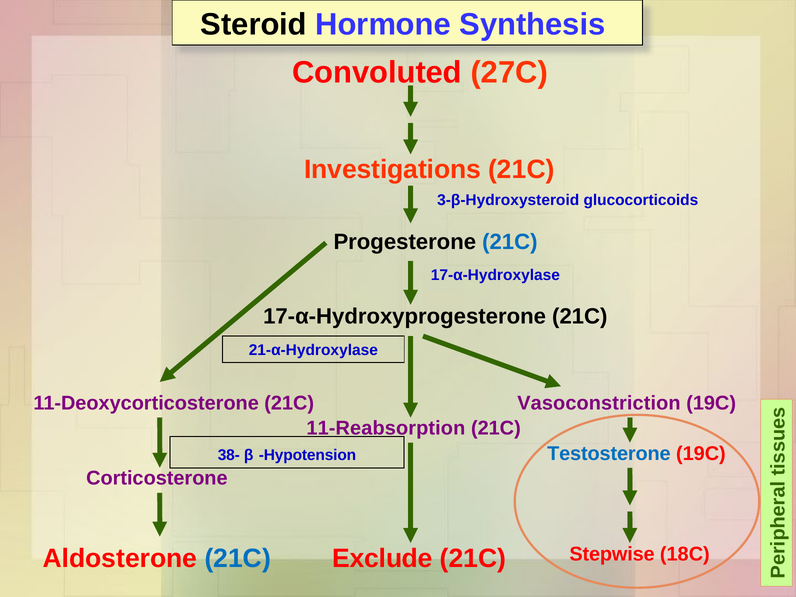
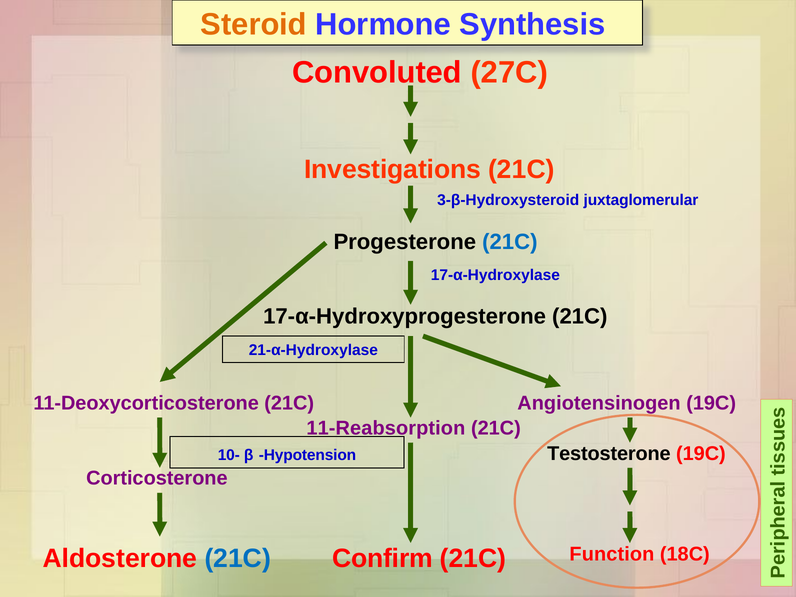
Steroid colour: black -> orange (254, 25)
glucocorticoids: glucocorticoids -> juxtaglomerular (641, 200)
Vasoconstriction: Vasoconstriction -> Angiotensinogen (599, 403)
Testosterone colour: blue -> black (609, 454)
38-: 38- -> 10- (229, 455)
Stepwise: Stepwise -> Function (612, 554)
Exclude: Exclude -> Confirm (383, 558)
